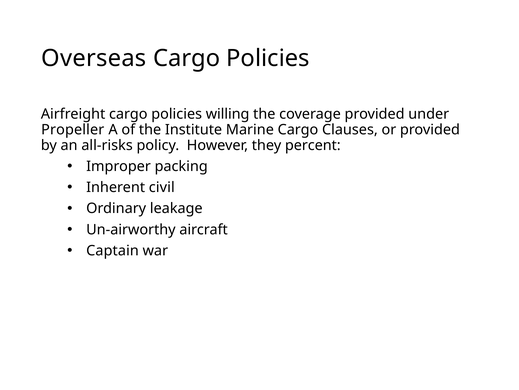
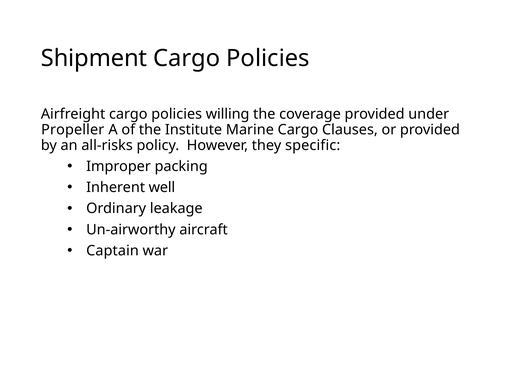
Overseas: Overseas -> Shipment (94, 58)
percent: percent -> specific (313, 145)
civil: civil -> well (162, 187)
